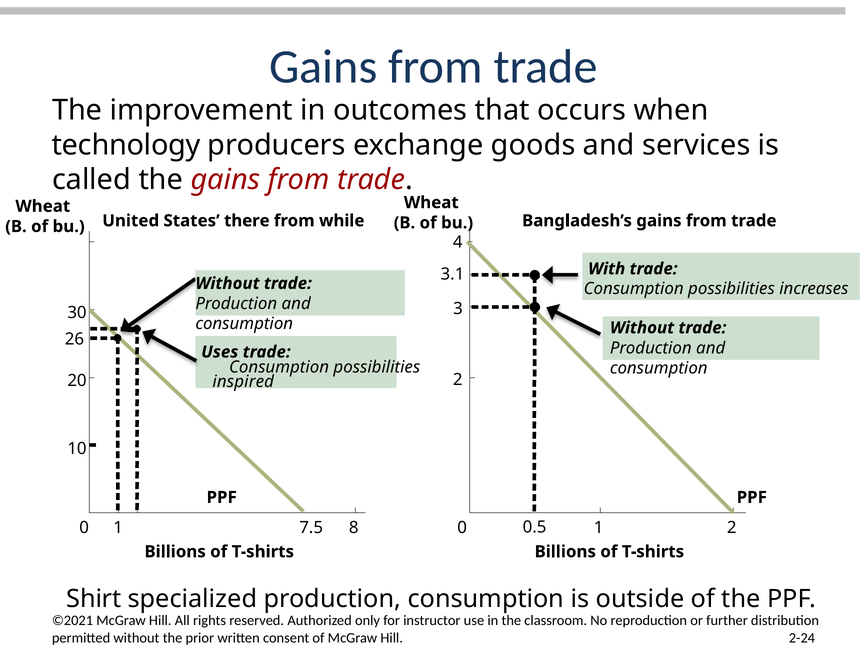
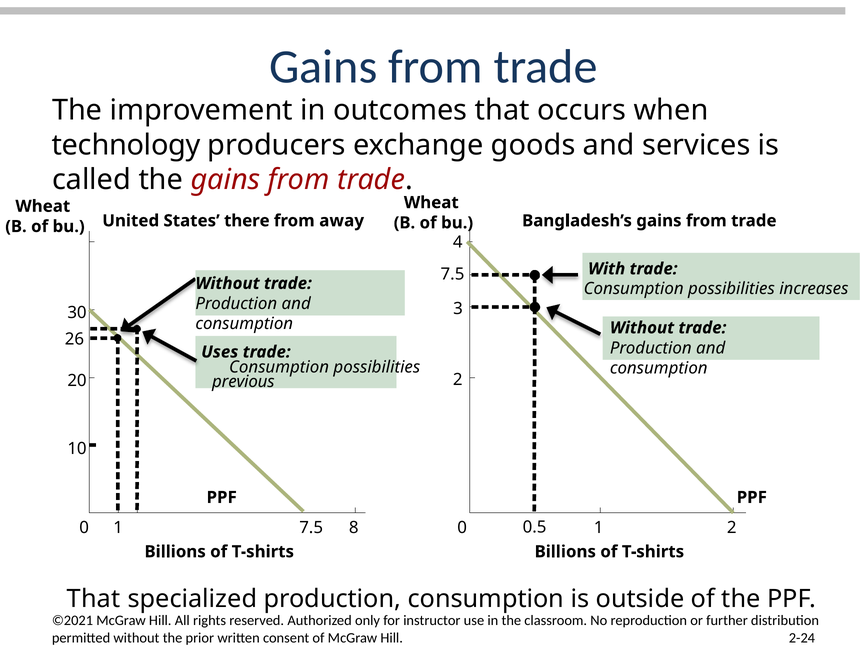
while: while -> away (342, 221)
3.1: 3.1 -> 7.5 (452, 274)
inspired: inspired -> previous (243, 382)
Shirt: Shirt -> That (94, 599)
